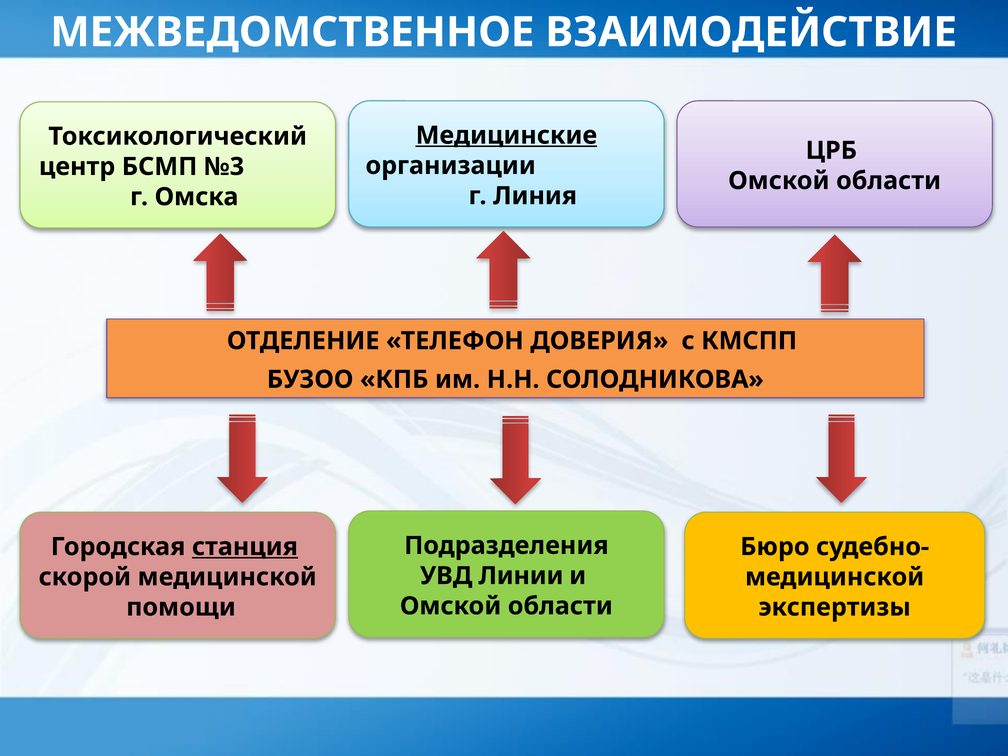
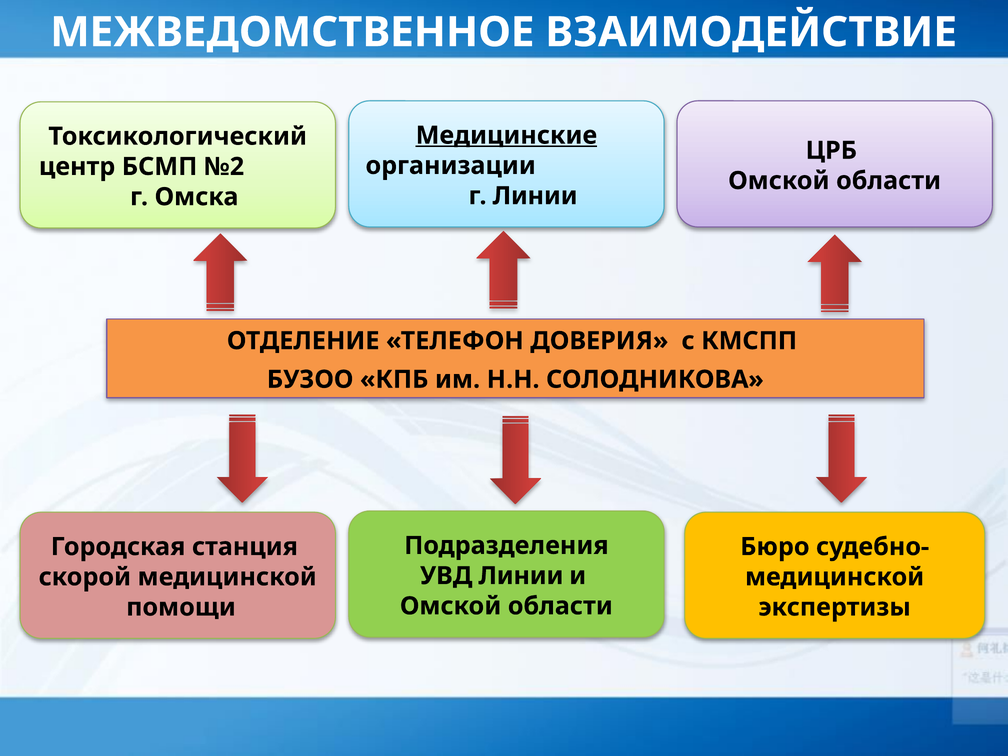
№3: №3 -> №2 (224, 167)
г Линия: Линия -> Линии (535, 196)
станция underline: present -> none (245, 547)
